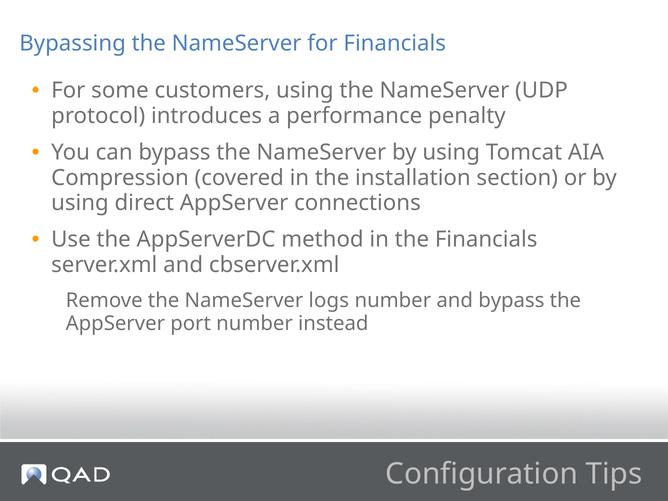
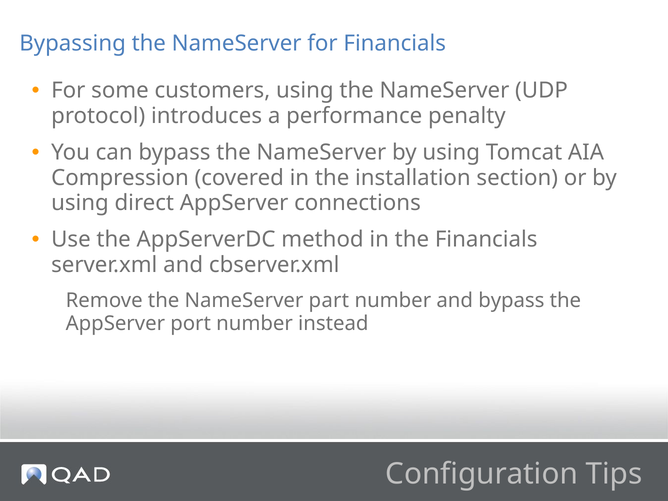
logs: logs -> part (329, 300)
